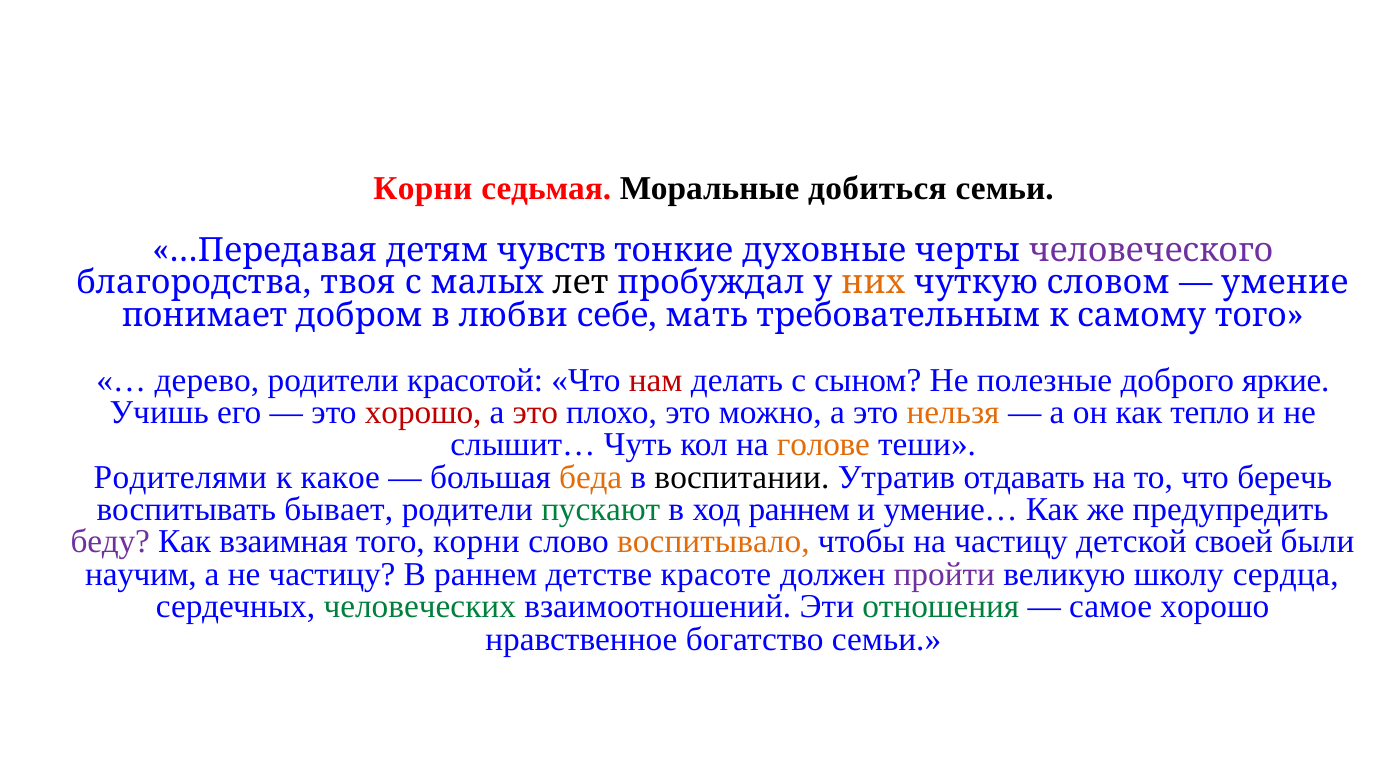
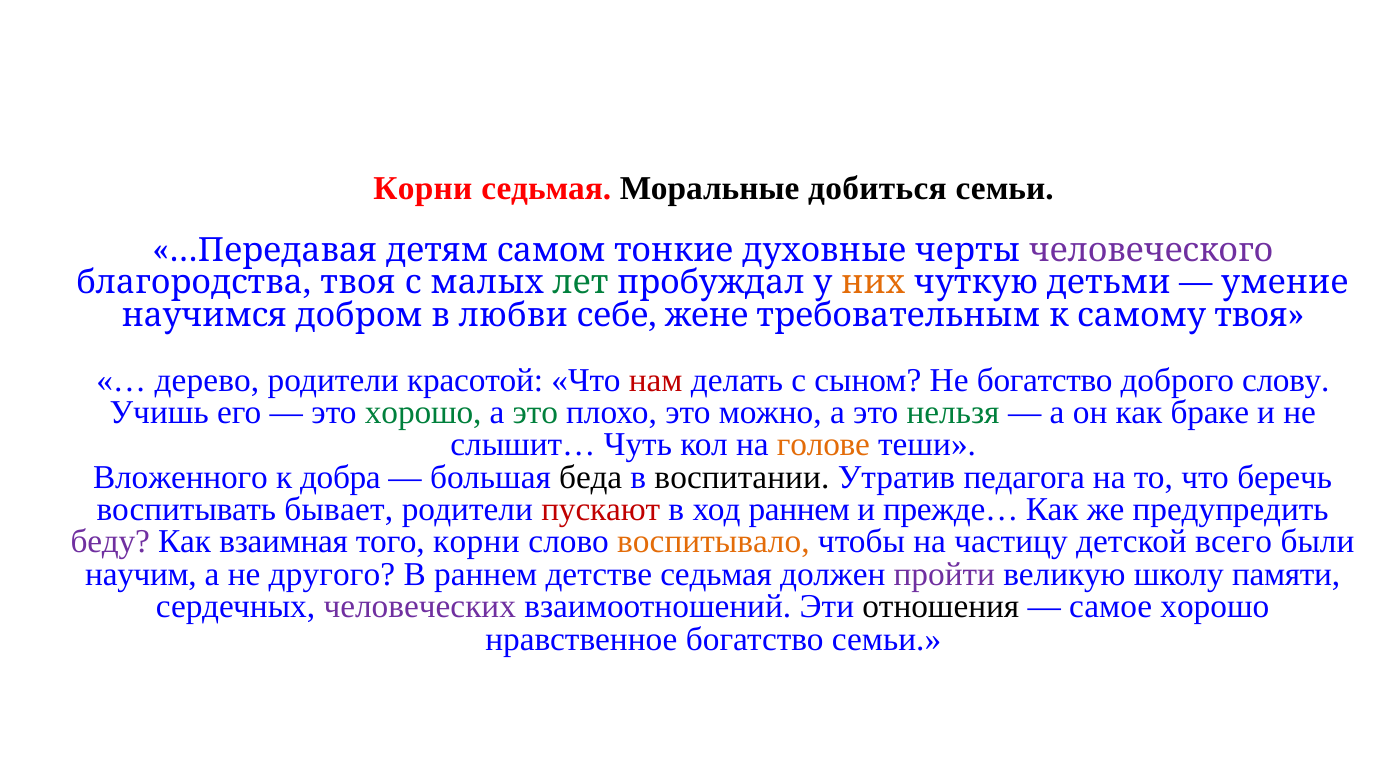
чувств: чувств -> самом (551, 250)
лет colour: black -> green (580, 283)
словом: словом -> детьми (1109, 283)
понимает: понимает -> научимся (204, 315)
мать: мать -> жене (707, 315)
самому того: того -> твоя (1259, 315)
Не полезные: полезные -> богатство (1045, 380)
яркие: яркие -> слову (1286, 380)
хорошо colour: red -> green (423, 412)
это colour: red -> green (535, 412)
нельзя colour: orange -> green (953, 412)
тепло: тепло -> браке (1210, 412)
Родителями: Родителями -> Вложенного (181, 477)
какое: какое -> добра (340, 477)
беда colour: orange -> black (591, 477)
отдавать: отдавать -> педагога (1024, 477)
пускают colour: green -> red (601, 510)
умение…: умение… -> прежде… (951, 510)
своей: своей -> всего (1234, 542)
не частицу: частицу -> другого (332, 574)
детстве красоте: красоте -> седьмая (716, 574)
сердца: сердца -> памяти (1286, 574)
человеческих colour: green -> purple (420, 607)
отношения colour: green -> black (941, 607)
